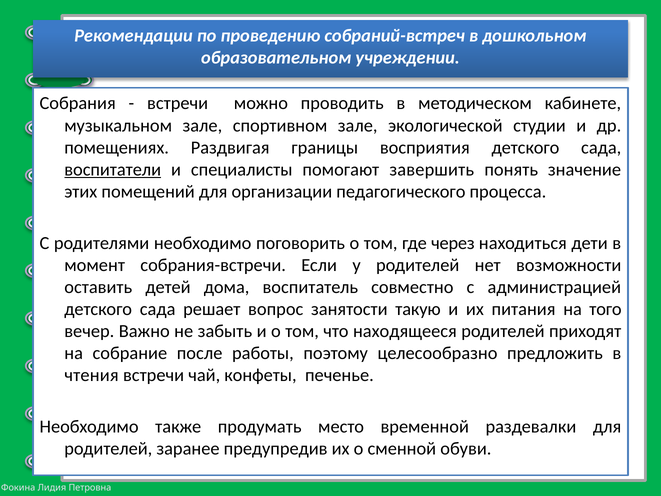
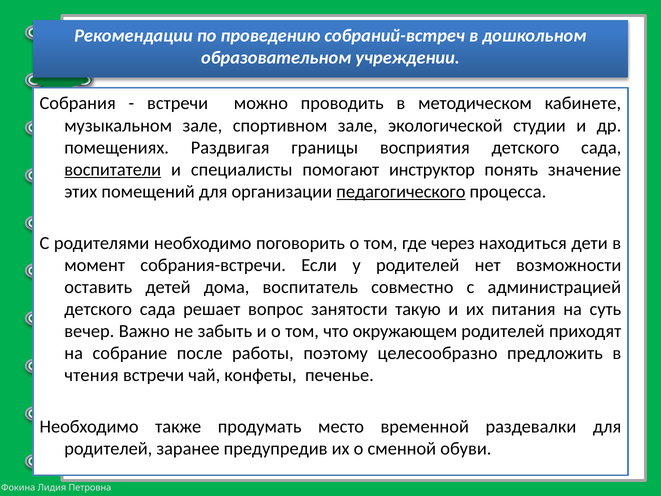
завершить: завершить -> инструктор (432, 169)
педагогического underline: none -> present (401, 192)
того: того -> суть (605, 309)
находящееся: находящееся -> окружающем (405, 331)
